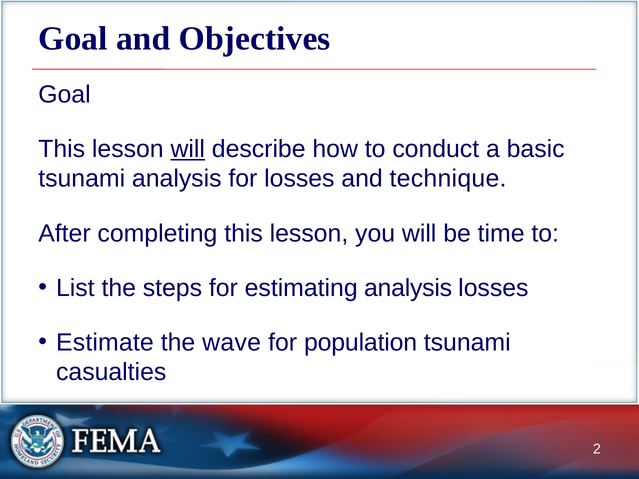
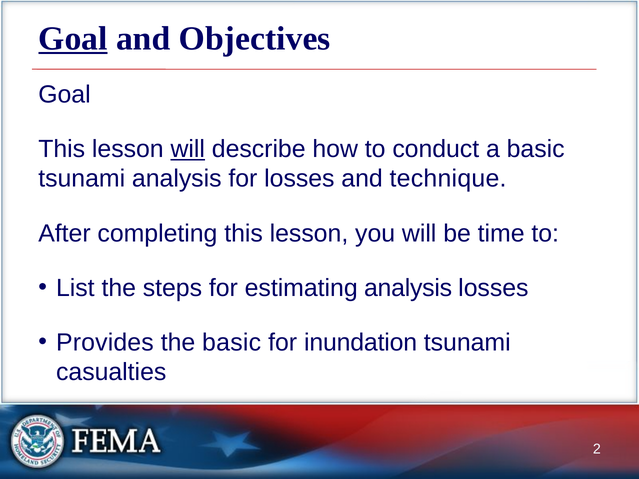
Goal underline: none -> present (73, 39)
Estimate: Estimate -> Provides (105, 343)
the wave: wave -> basic (232, 343)
population: population -> inundation (361, 343)
